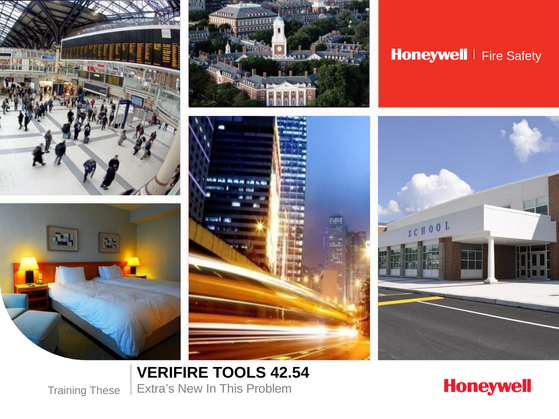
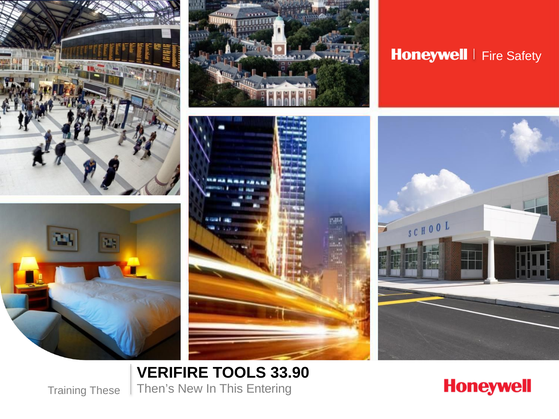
42.54: 42.54 -> 33.90 (290, 373)
Extra’s: Extra’s -> Then’s (156, 389)
Problem: Problem -> Entering (269, 389)
